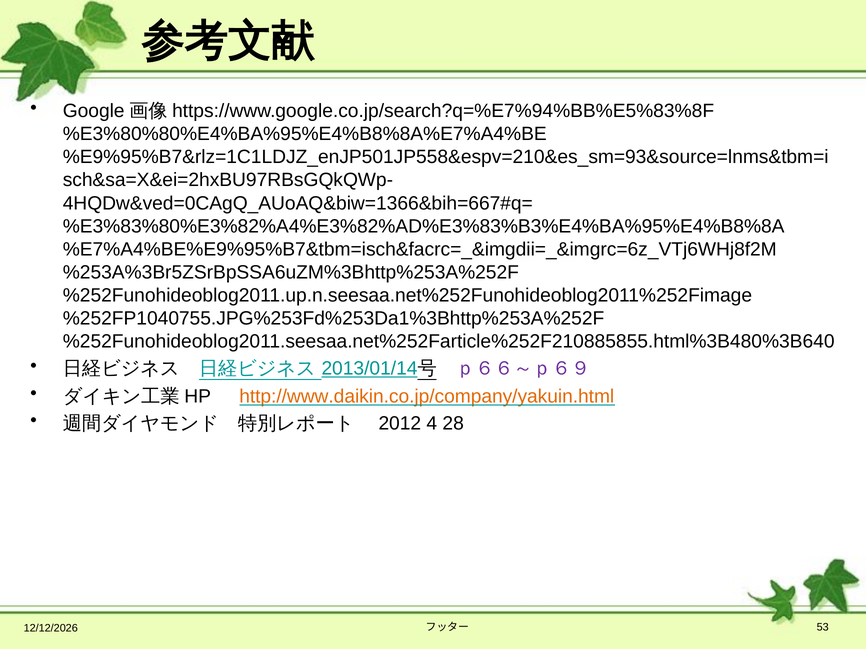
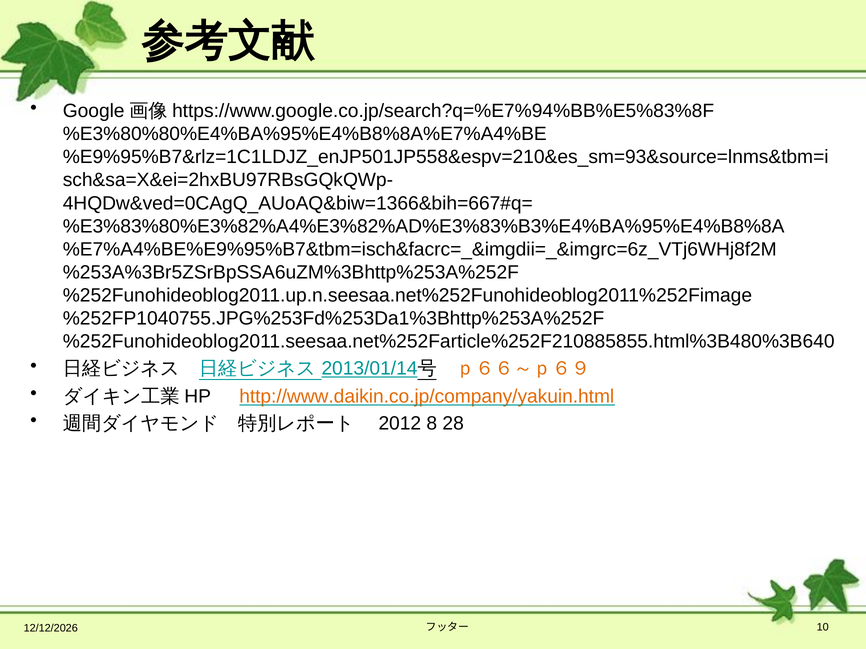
ｐ６６～ｐ６９ colour: purple -> orange (523, 369)
4: 4 -> 8 (432, 424)
53: 53 -> 10 (823, 628)
